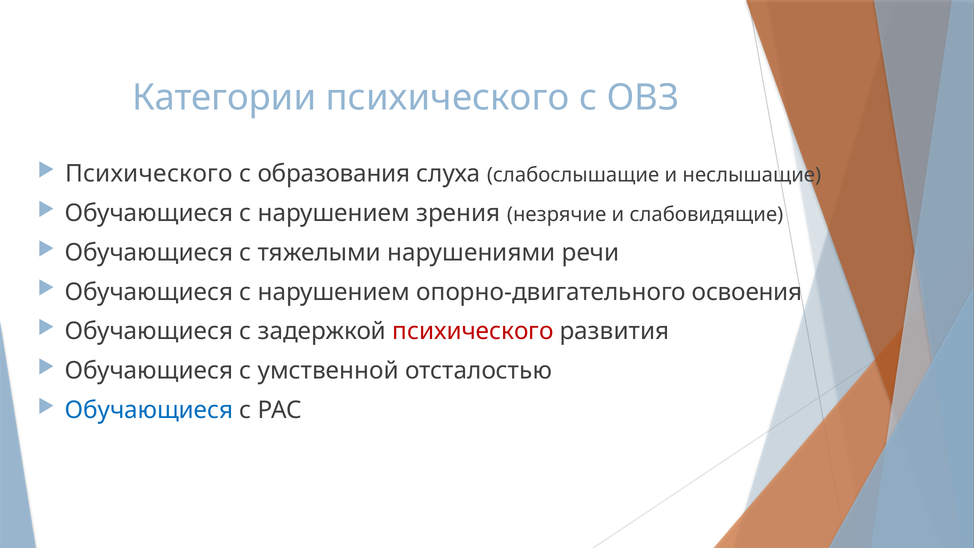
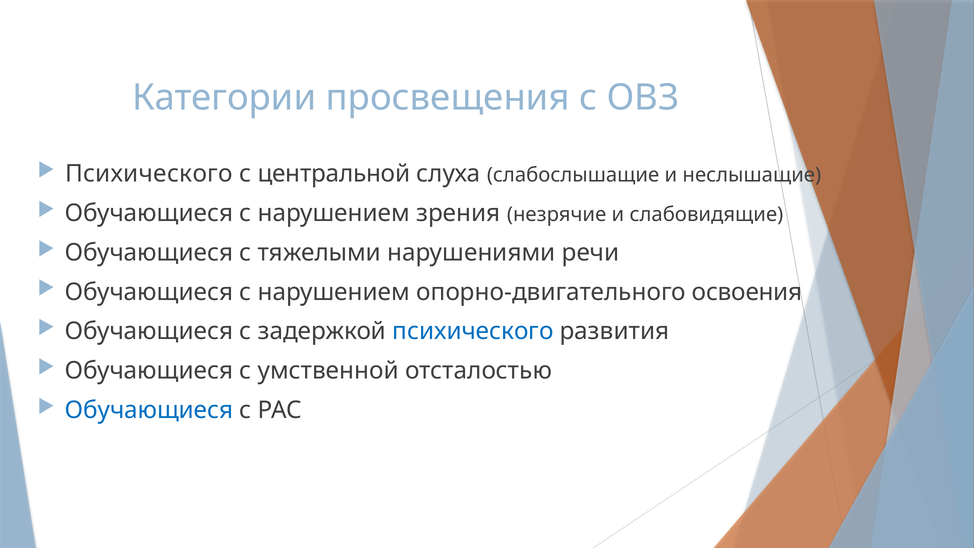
Категории психического: психического -> просвещения (448, 98)
образования: образования -> центральной (334, 174)
психического colour: red -> blue (473, 331)
